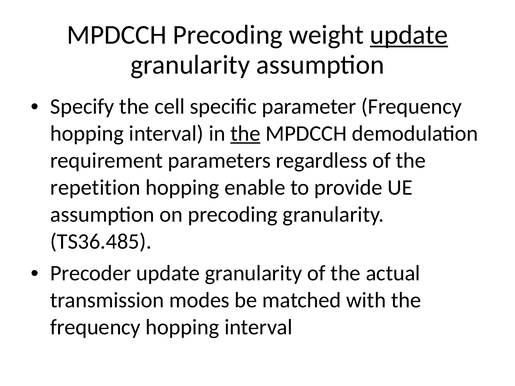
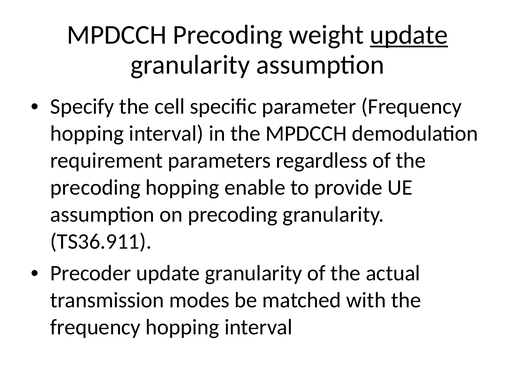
the underline: present -> none (245, 134)
repetition: repetition -> precoding (95, 188)
TS36.485: TS36.485 -> TS36.911 (101, 242)
